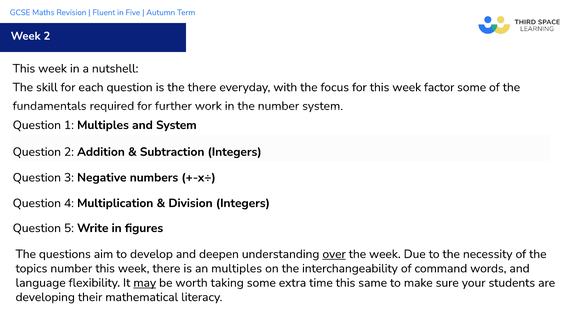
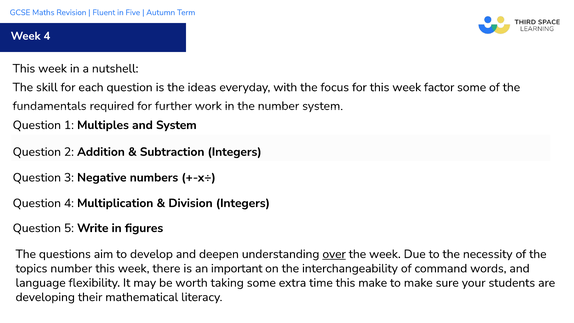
Week 2: 2 -> 4 (47, 36)
the there: there -> ideas (202, 87)
an multiples: multiples -> important (237, 268)
may underline: present -> none (145, 283)
this same: same -> make (373, 283)
